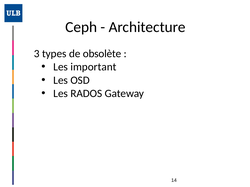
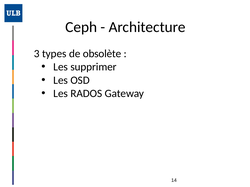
important: important -> supprimer (94, 67)
